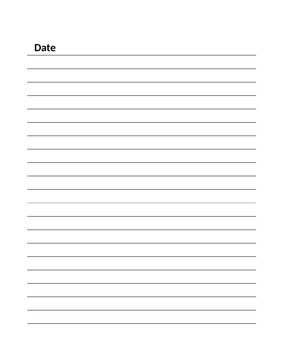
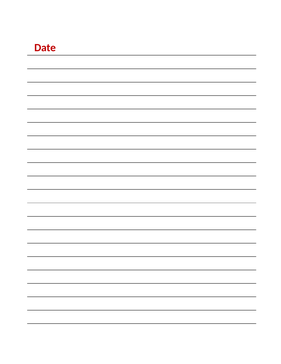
Date colour: black -> red (45, 48)
